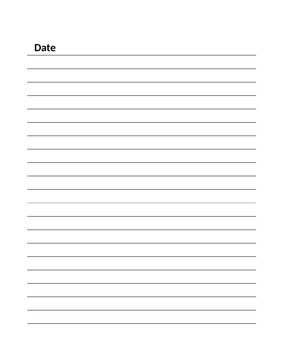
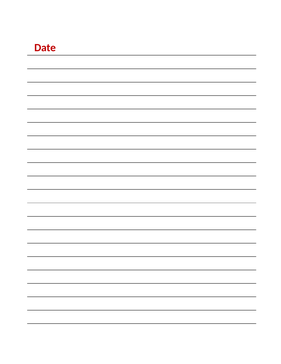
Date colour: black -> red (45, 48)
